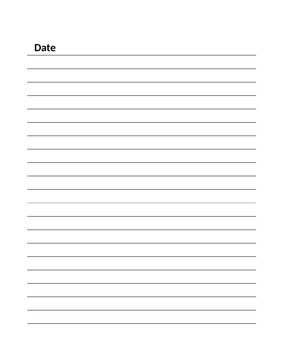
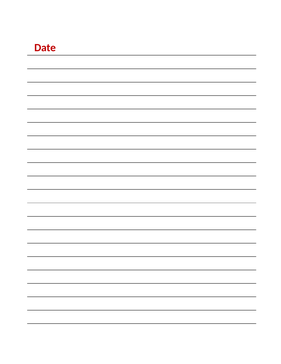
Date colour: black -> red (45, 48)
